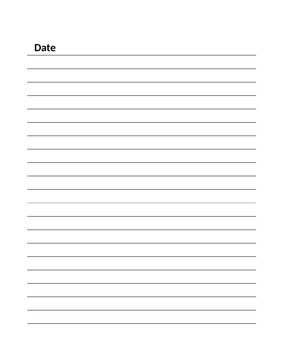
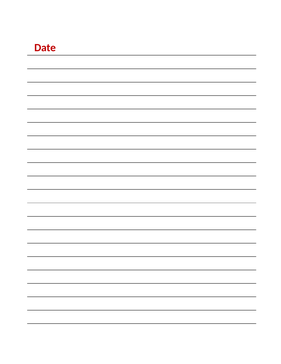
Date colour: black -> red (45, 48)
